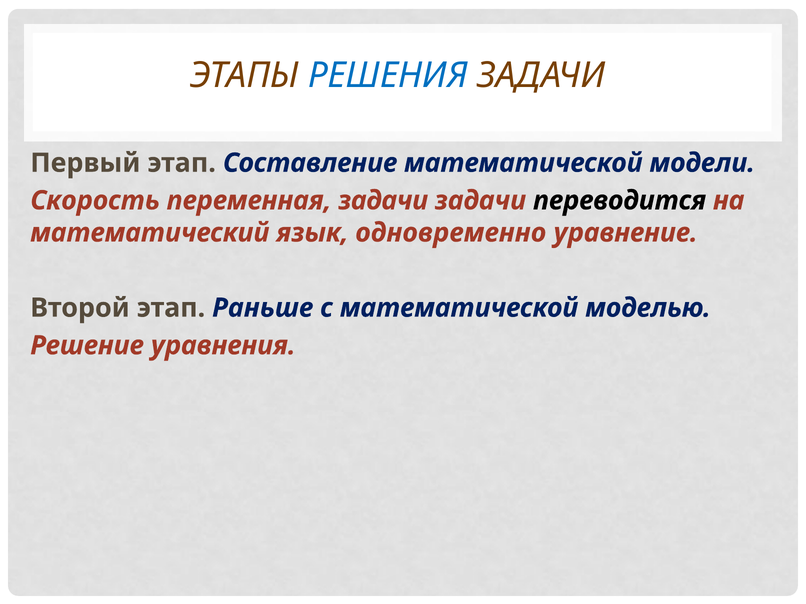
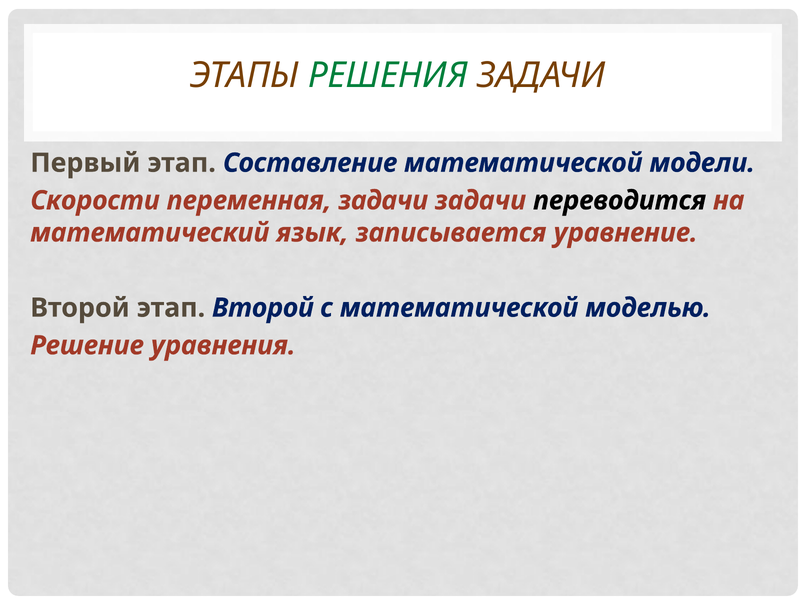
РЕШЕНИЯ colour: blue -> green (388, 75)
Скорость: Скорость -> Скорости (95, 201)
одновременно: одновременно -> записывается (451, 233)
этап Раньше: Раньше -> Второй (263, 308)
